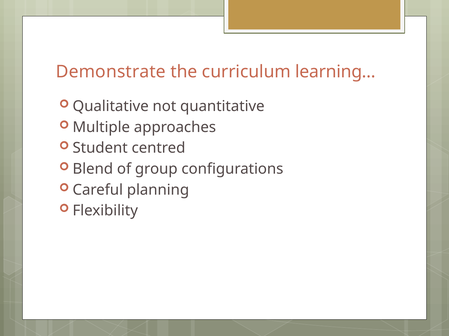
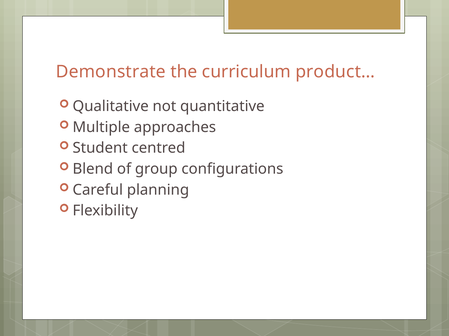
learning…: learning… -> product… (335, 72)
